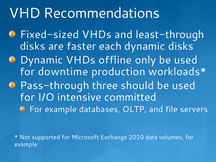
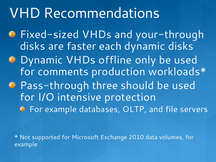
least-through: least-through -> your-through (170, 35)
downtime: downtime -> comments (63, 72)
committed: committed -> protection (130, 97)
